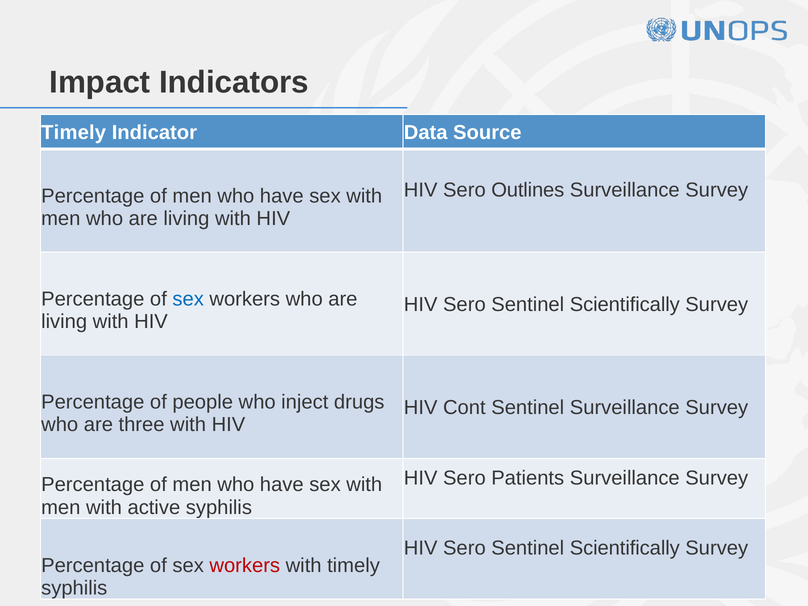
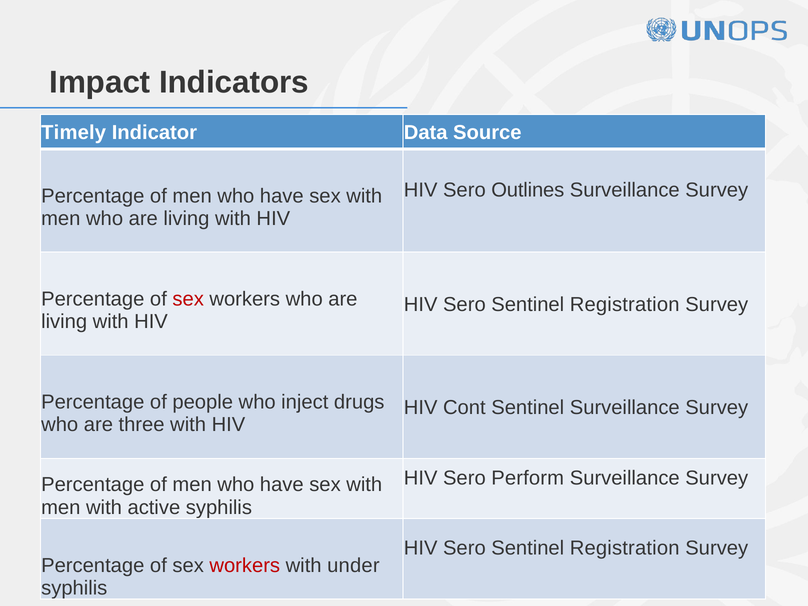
sex colour: blue -> red (188, 299)
Scientifically: Scientifically -> Registration (625, 304)
Patients: Patients -> Perform (528, 478)
Scientifically: Scientifically -> Registration (625, 548)
with timely: timely -> under (353, 566)
